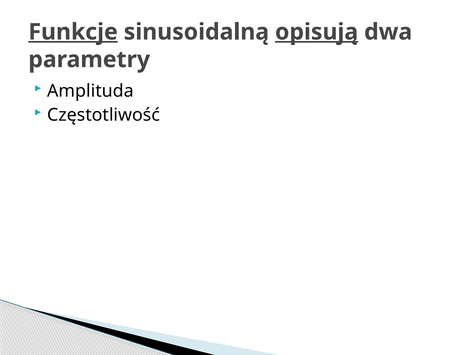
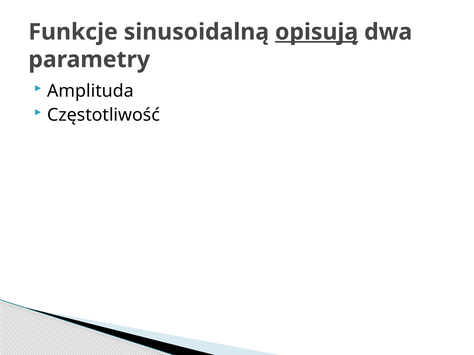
Funkcje underline: present -> none (73, 32)
